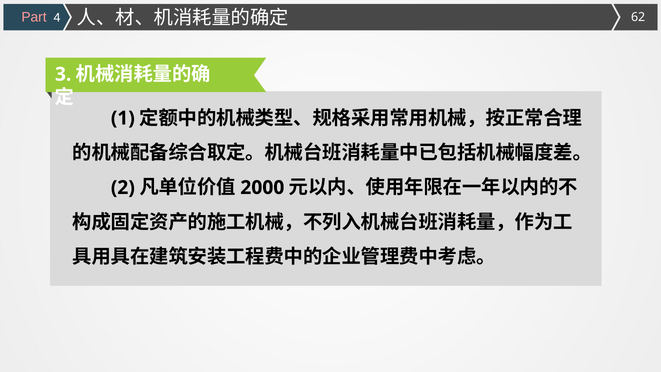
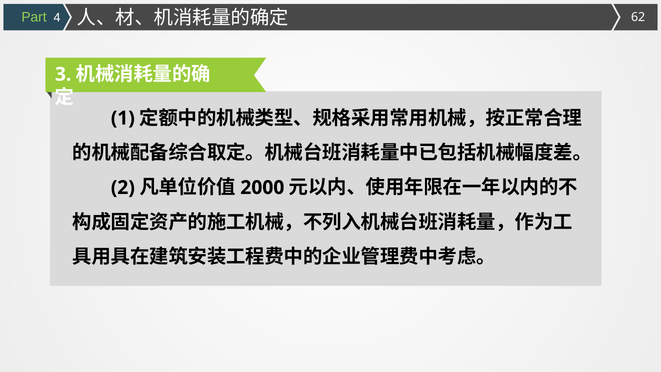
Part colour: pink -> light green (34, 17)
